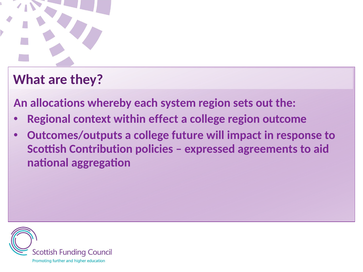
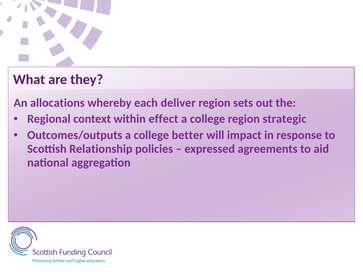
system: system -> deliver (178, 103)
outcome: outcome -> strategic (284, 119)
future: future -> better (188, 135)
Contribution: Contribution -> Relationship (101, 149)
